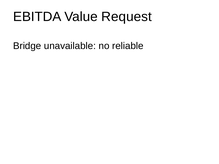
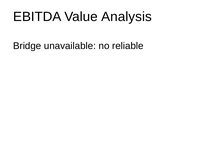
Request: Request -> Analysis (127, 17)
